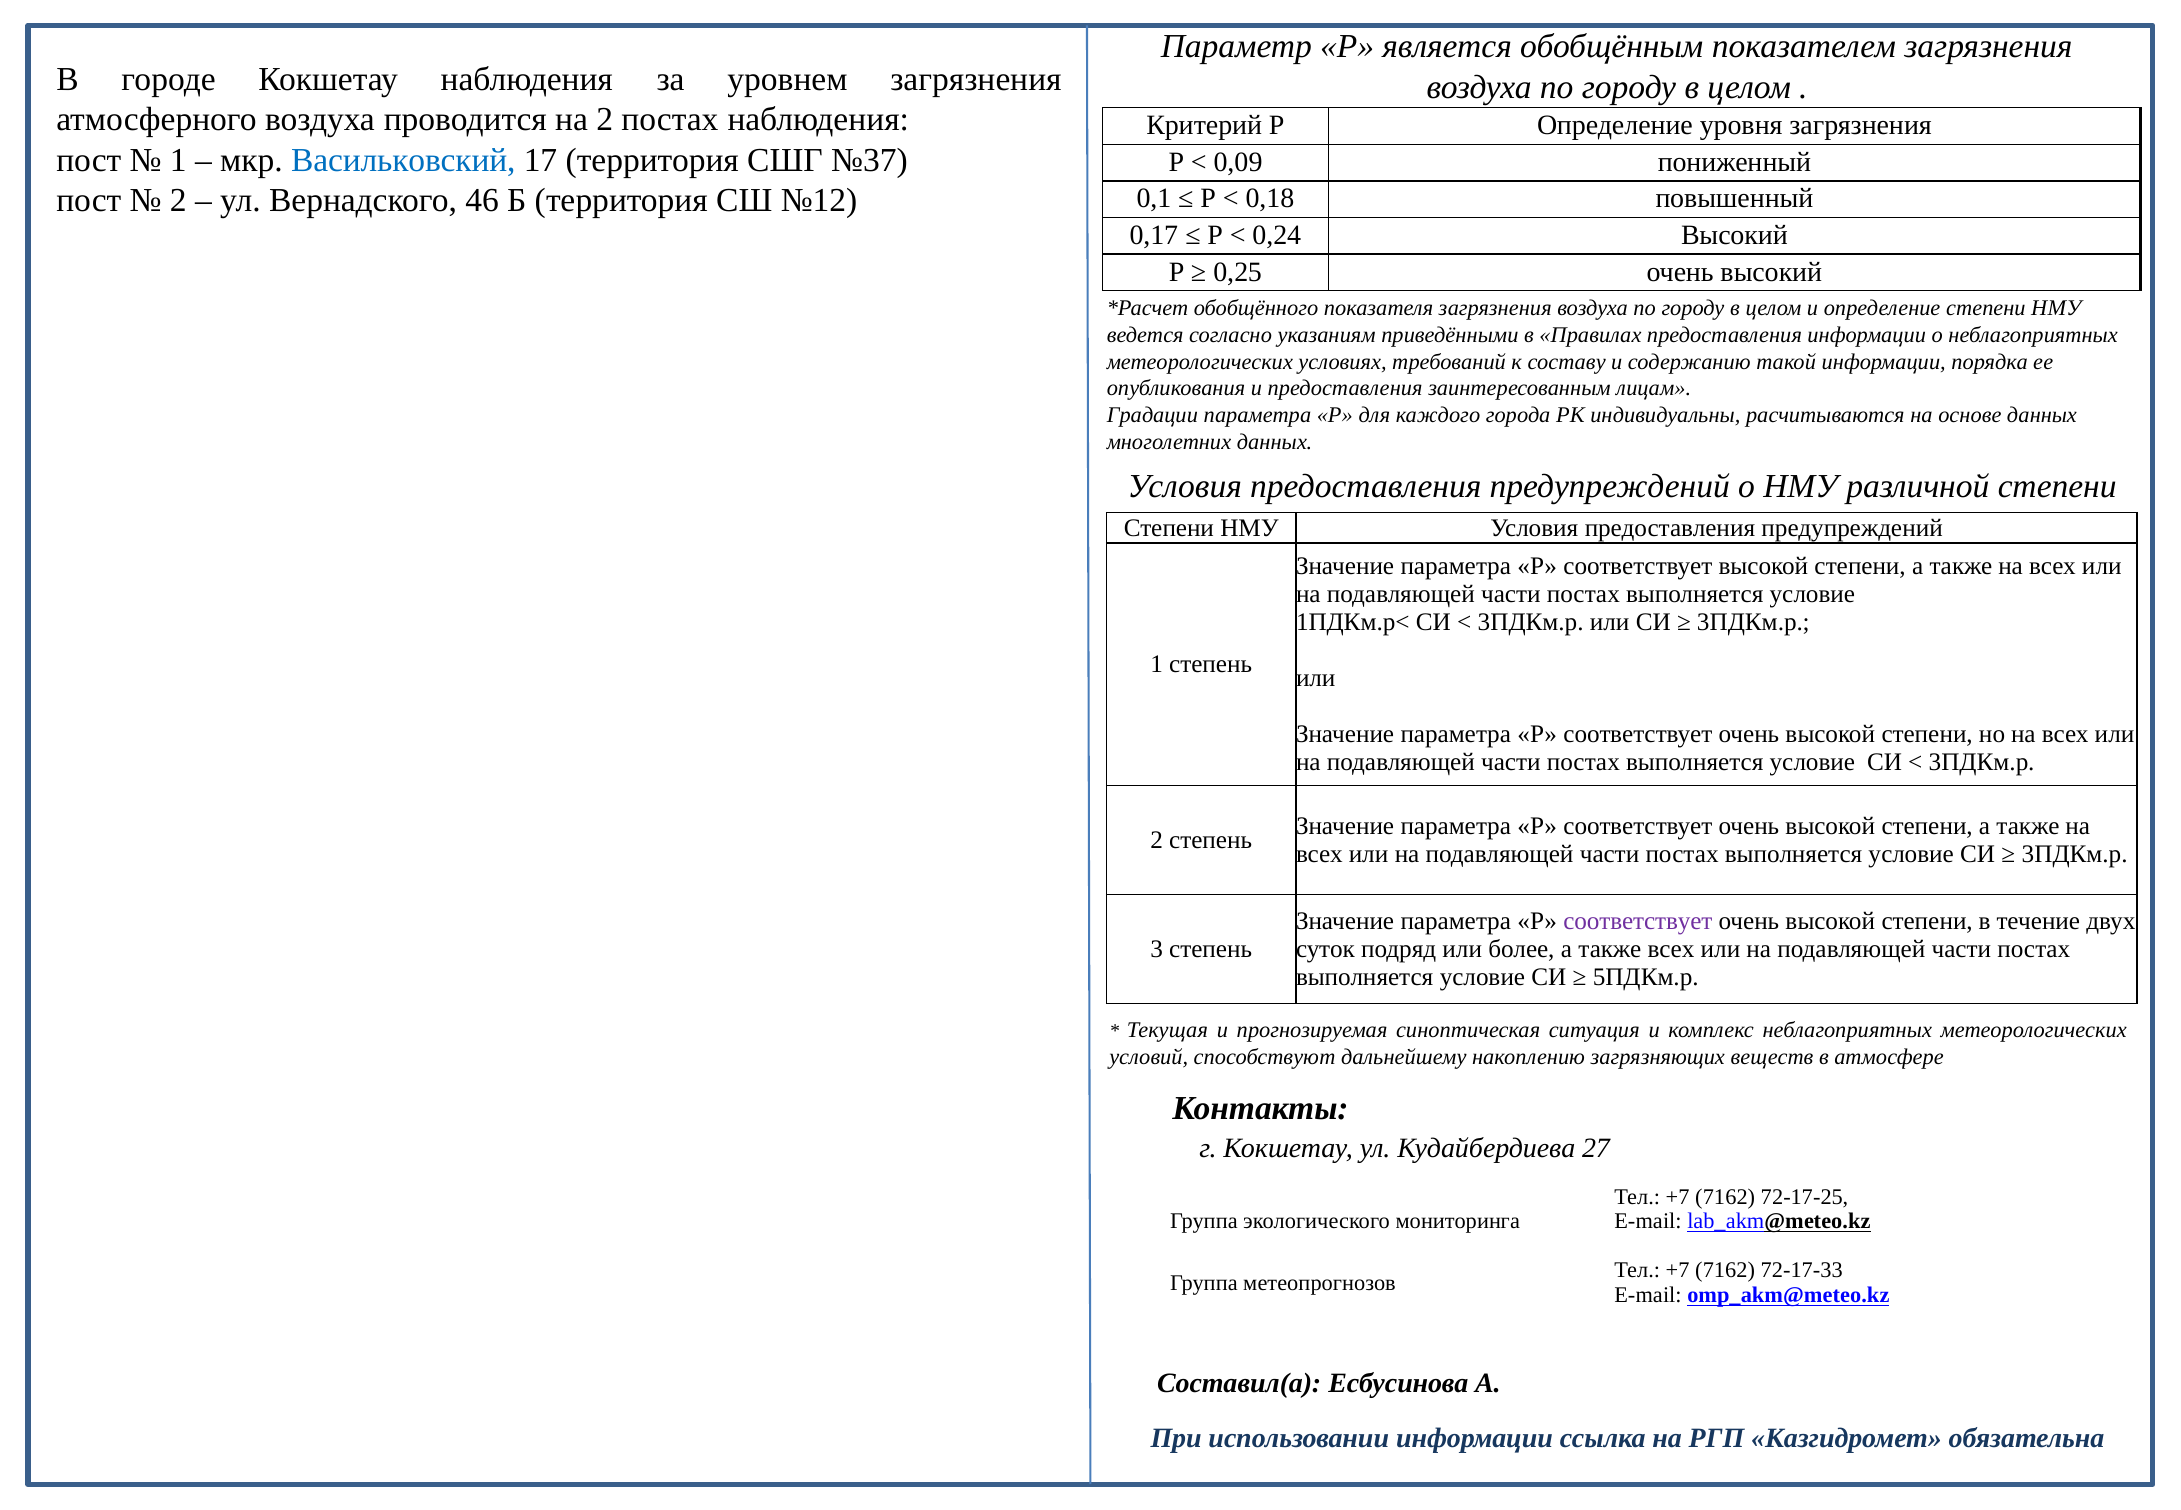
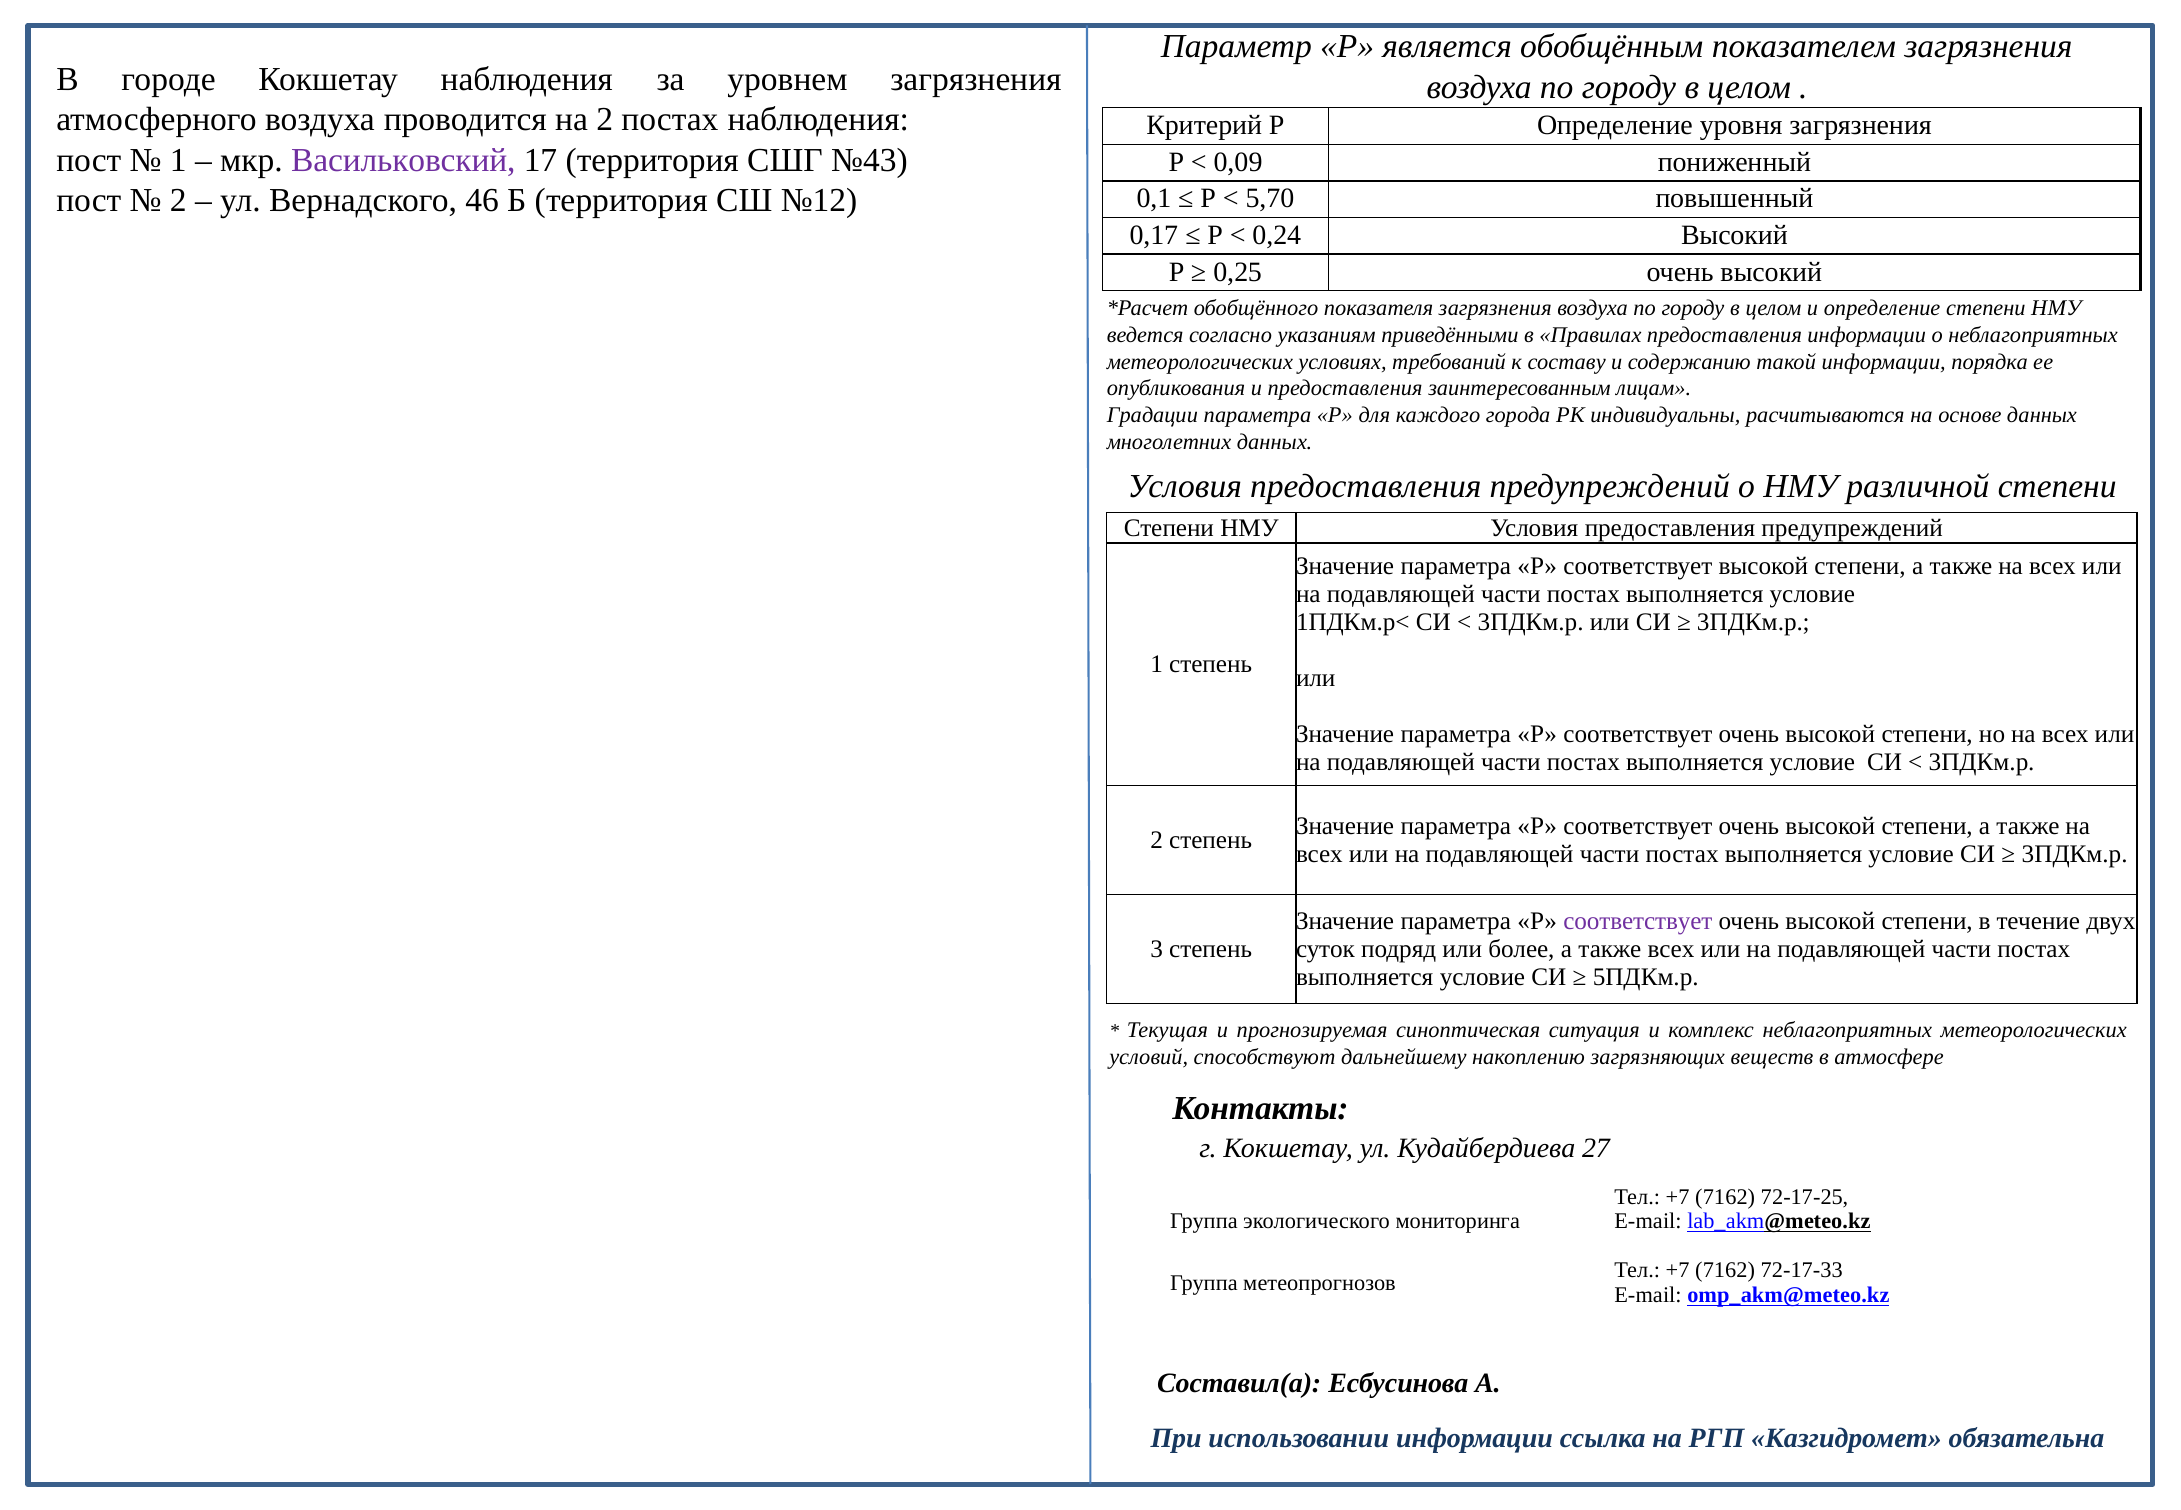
Васильковский colour: blue -> purple (403, 160)
№37: №37 -> №43 (869, 160)
0,18: 0,18 -> 5,70 (1270, 199)
